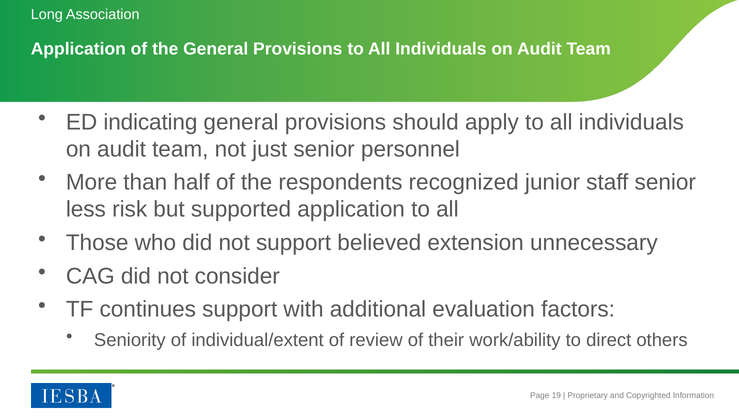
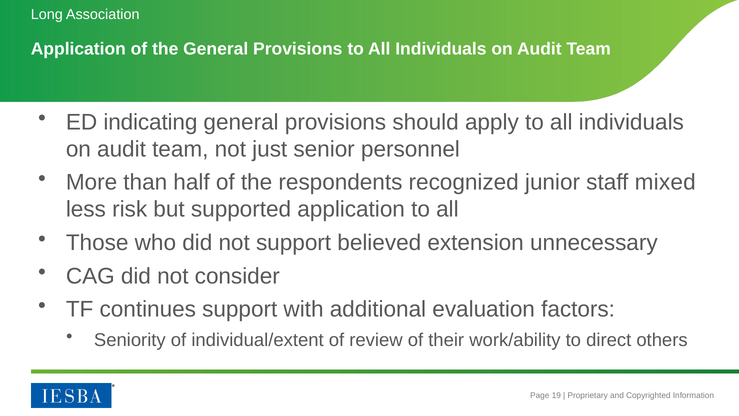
staff senior: senior -> mixed (665, 182)
